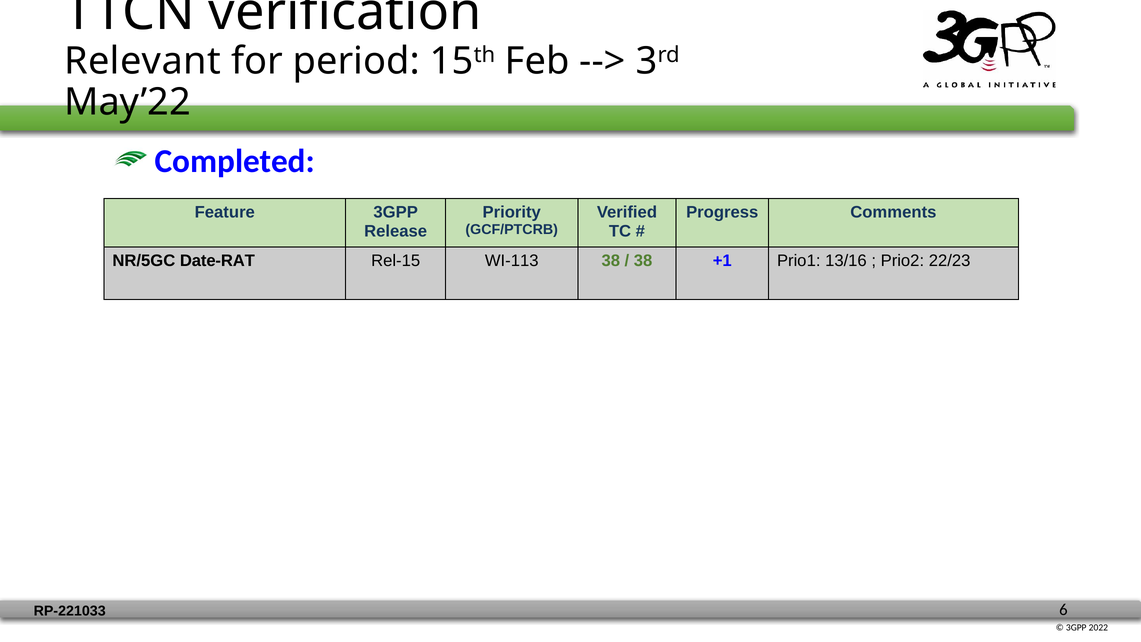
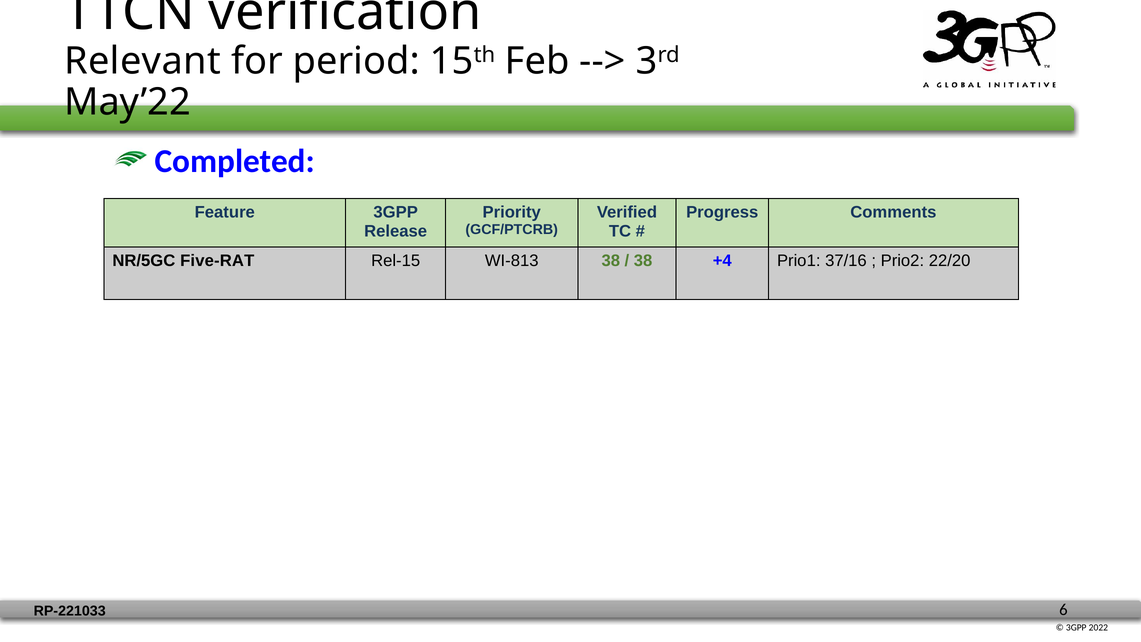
Date-RAT: Date-RAT -> Five-RAT (217, 261)
WI-113: WI-113 -> WI-813 (512, 261)
+1: +1 -> +4 (722, 261)
13/16: 13/16 -> 37/16 (846, 261)
22/23: 22/23 -> 22/20 (950, 261)
